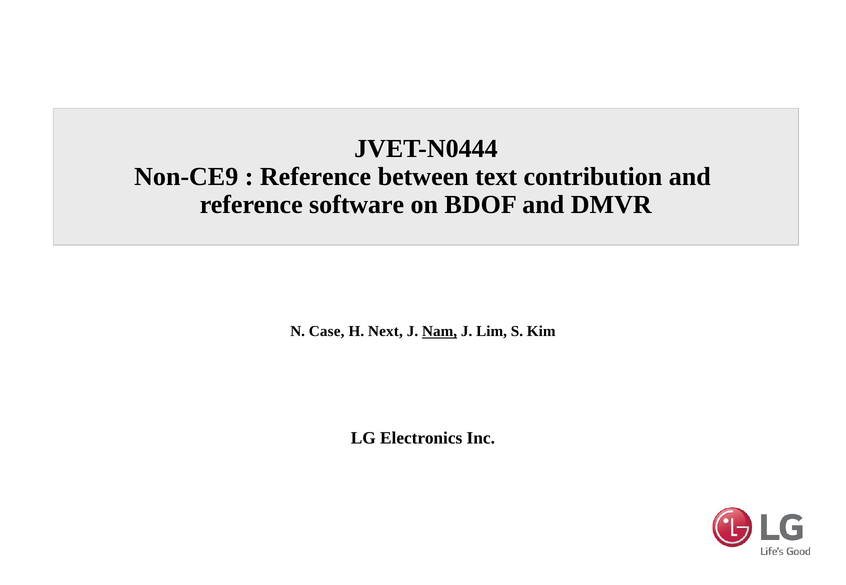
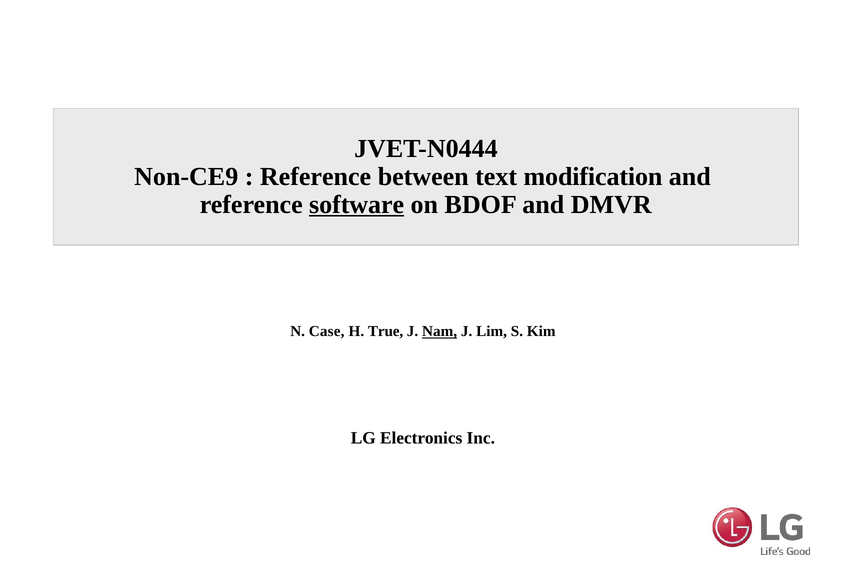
contribution: contribution -> modification (593, 177)
software underline: none -> present (357, 205)
Next: Next -> True (386, 332)
